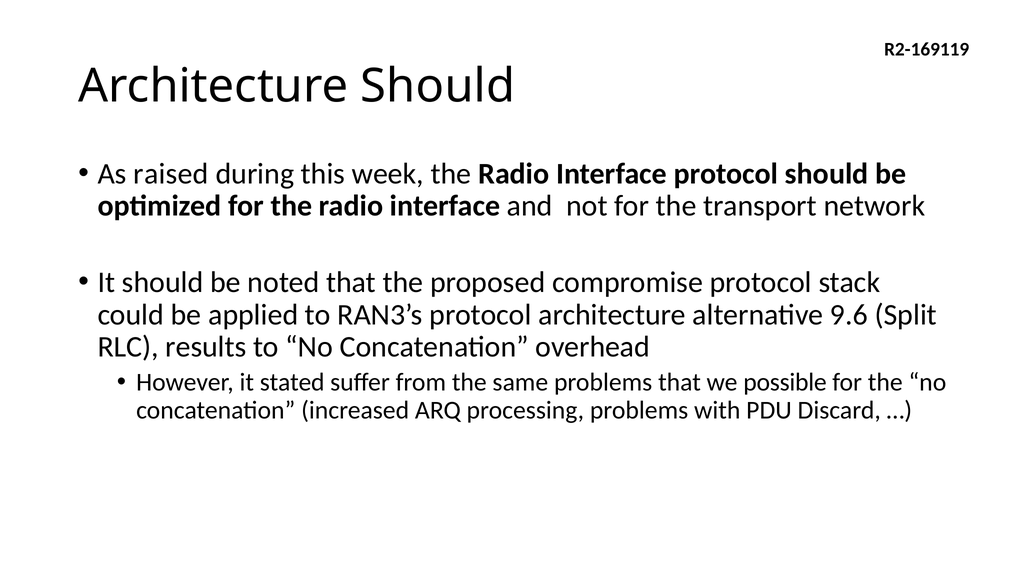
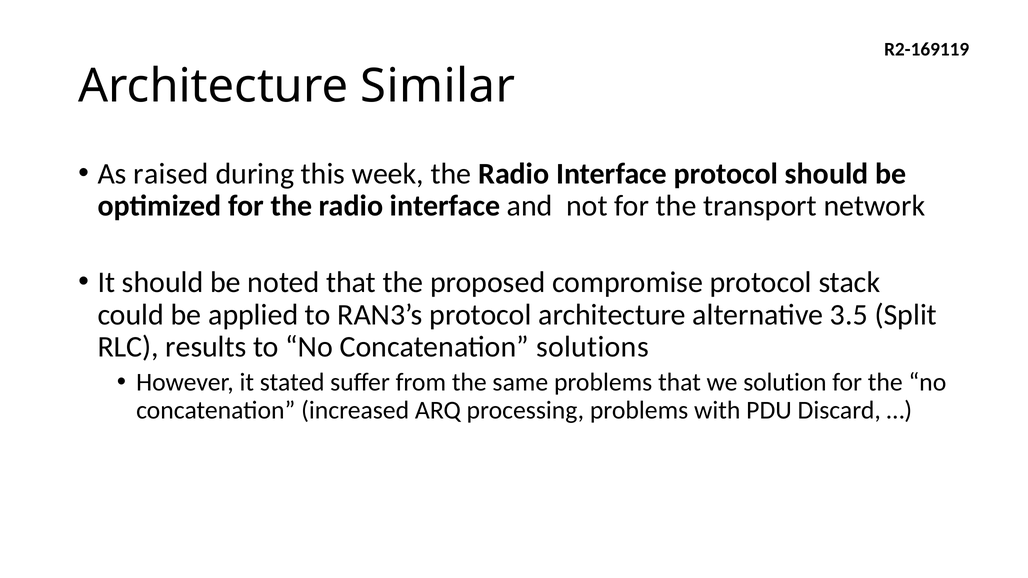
Architecture Should: Should -> Similar (438, 86)
9.6: 9.6 -> 3.5 (849, 315)
overhead: overhead -> solutions (592, 347)
possible: possible -> solution (785, 383)
